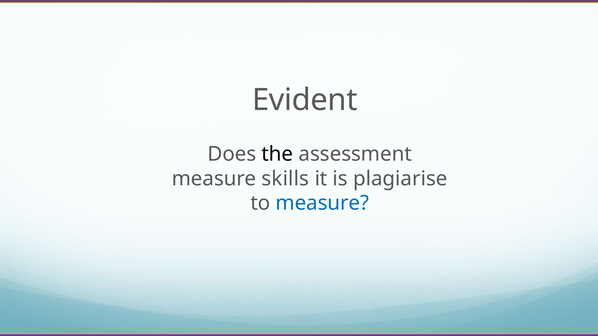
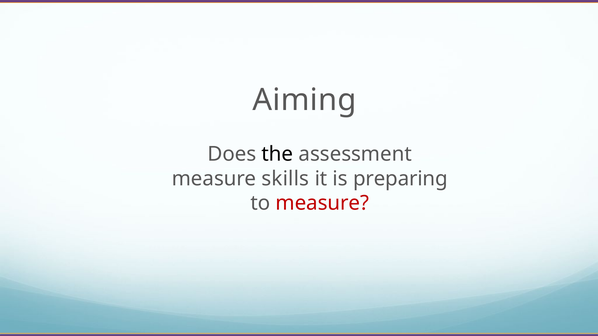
Evident: Evident -> Aiming (304, 100)
plagiarise: plagiarise -> preparing (400, 179)
measure colour: blue -> red (322, 203)
